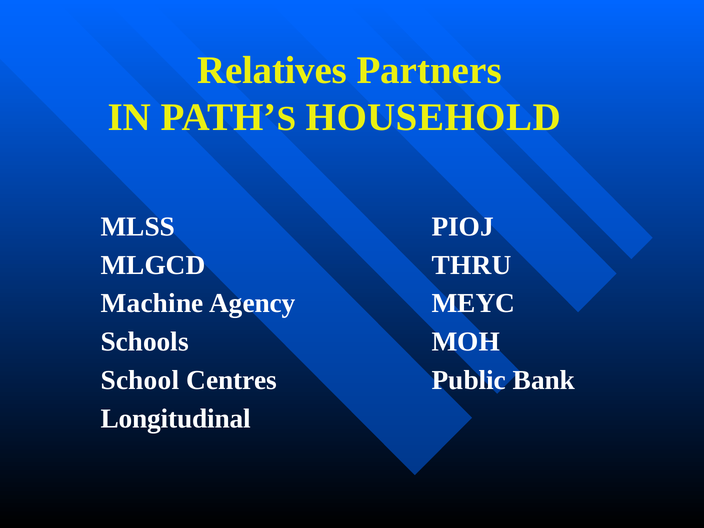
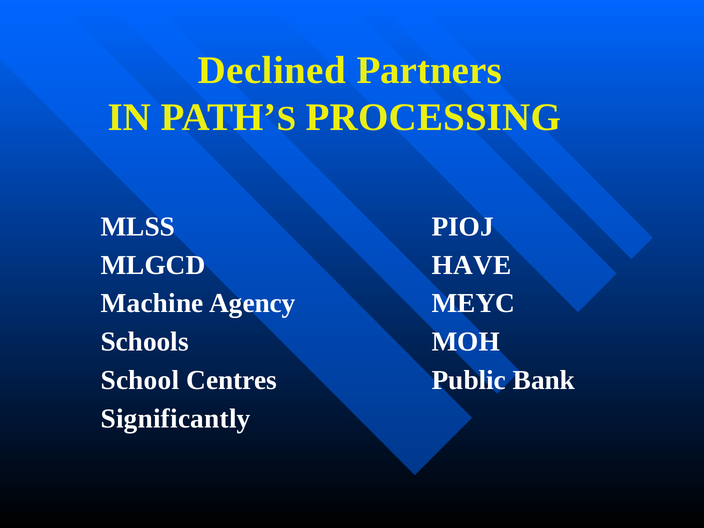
Relatives: Relatives -> Declined (272, 70)
HOUSEHOLD: HOUSEHOLD -> PROCESSING (433, 117)
THRU: THRU -> HAVE (472, 265)
Longitudinal: Longitudinal -> Significantly (176, 419)
